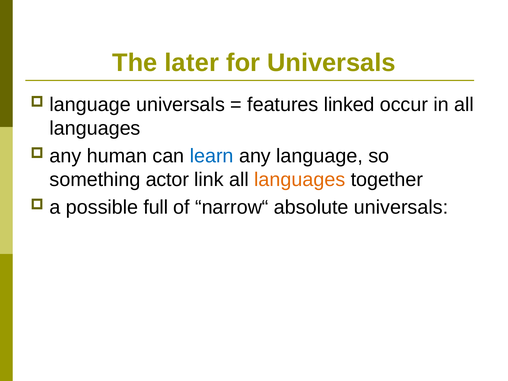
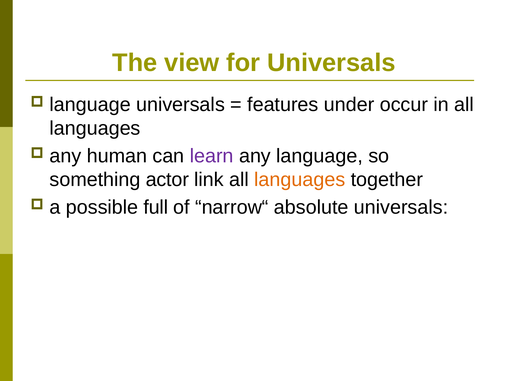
later: later -> view (192, 63)
linked: linked -> under (349, 105)
learn colour: blue -> purple (212, 156)
